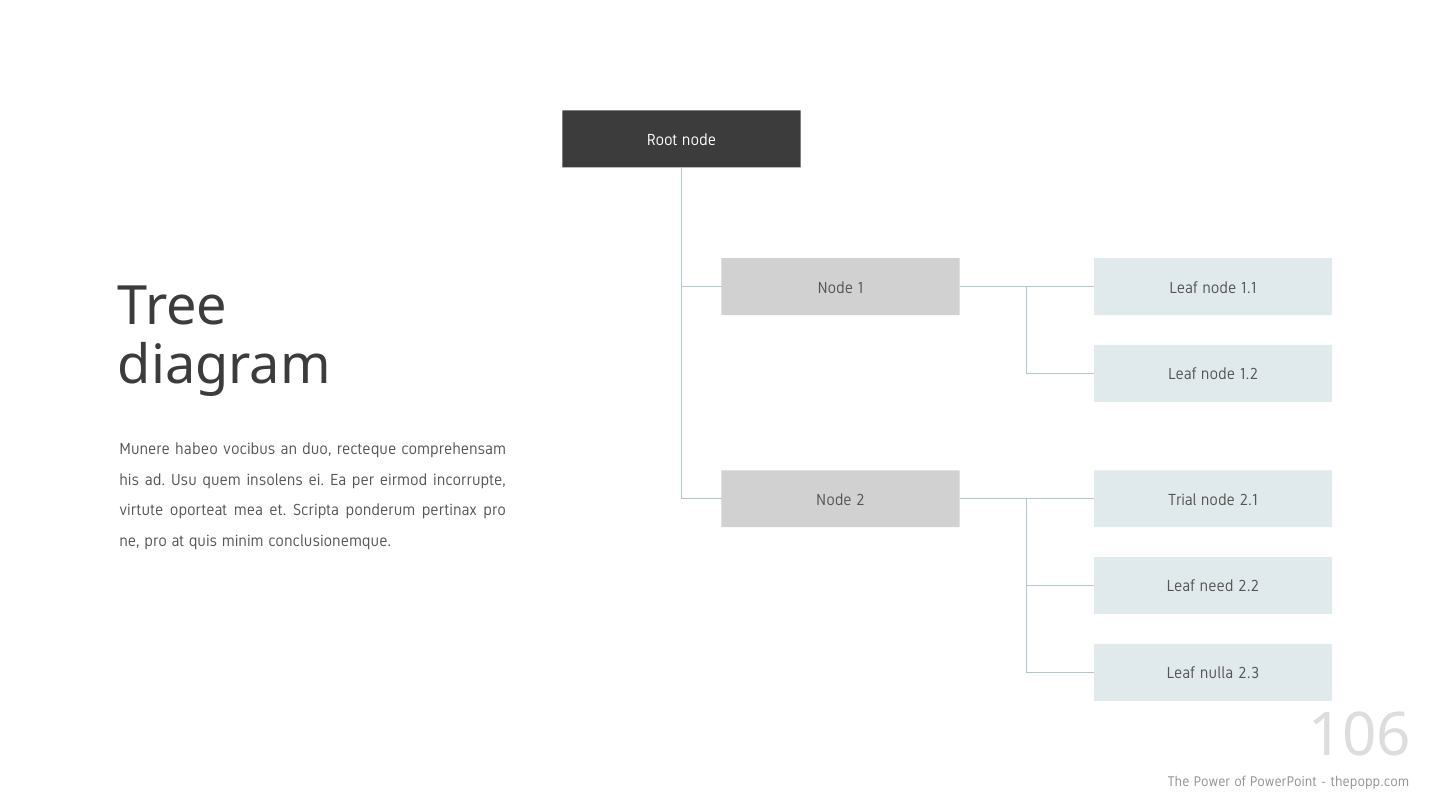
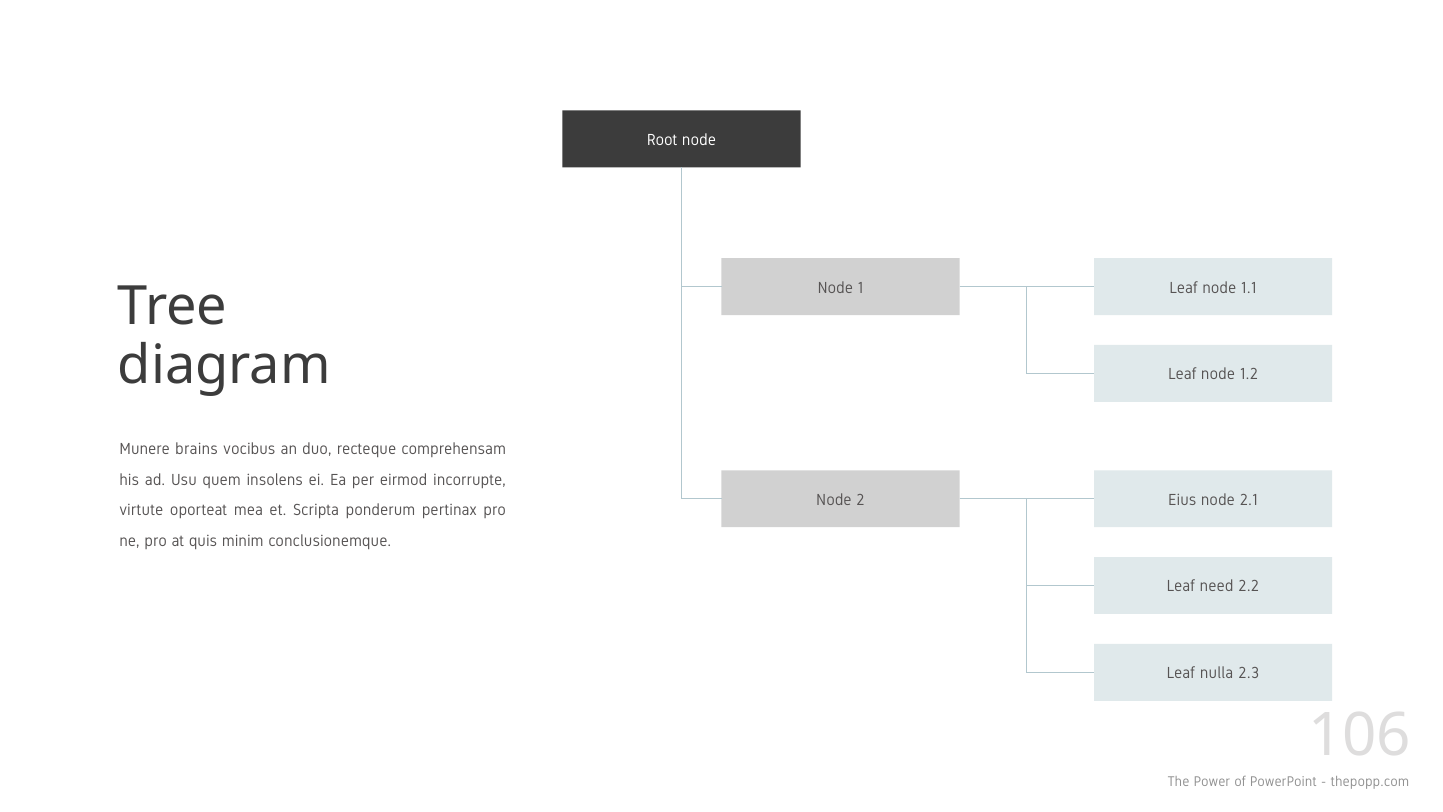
habeo: habeo -> brains (197, 449)
Trial: Trial -> Eius (1182, 500)
